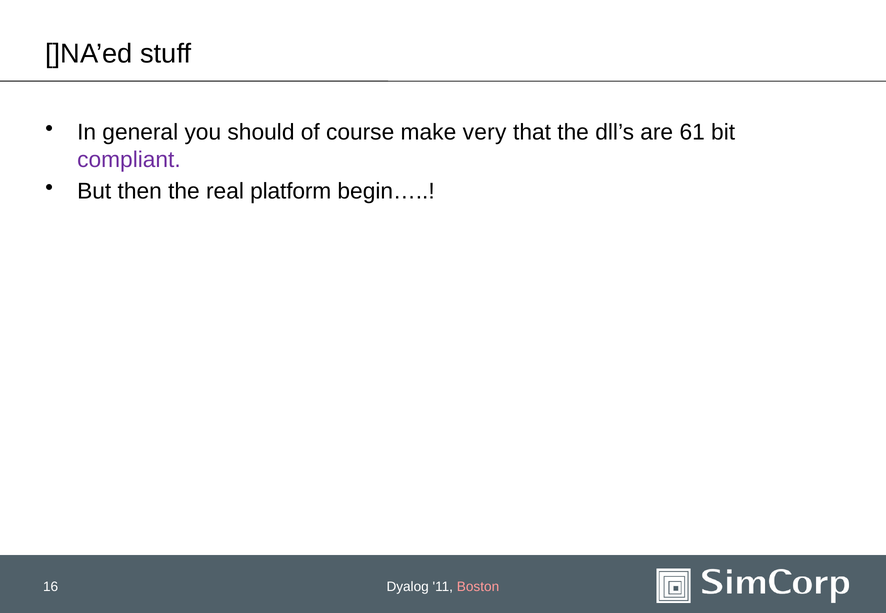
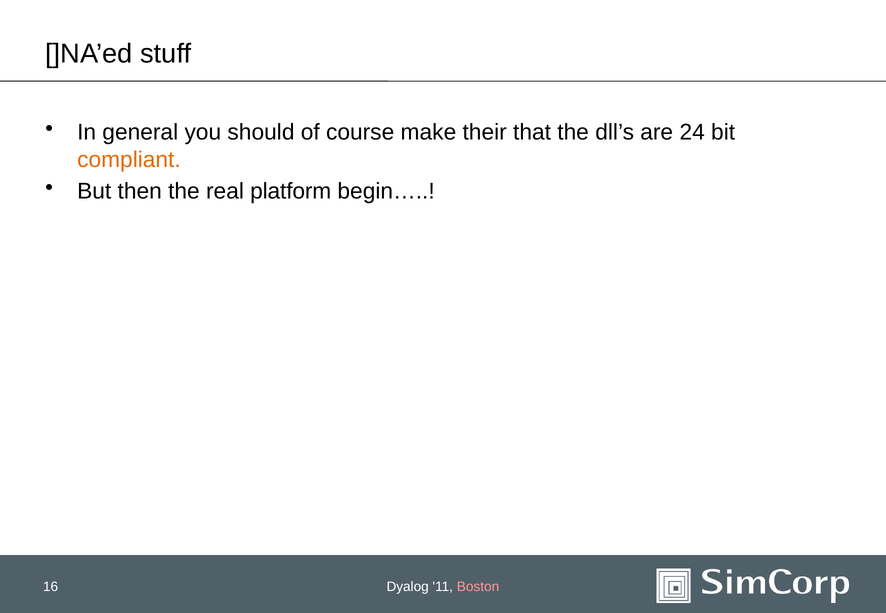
very: very -> their (485, 132)
61: 61 -> 24 (692, 132)
compliant colour: purple -> orange (129, 160)
